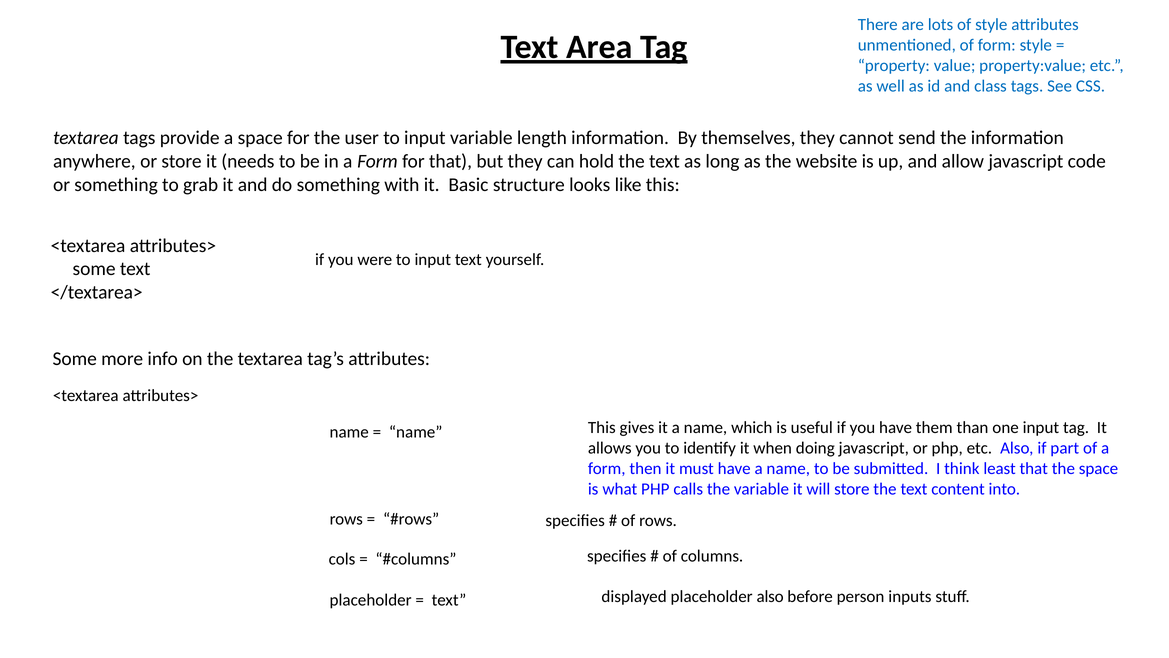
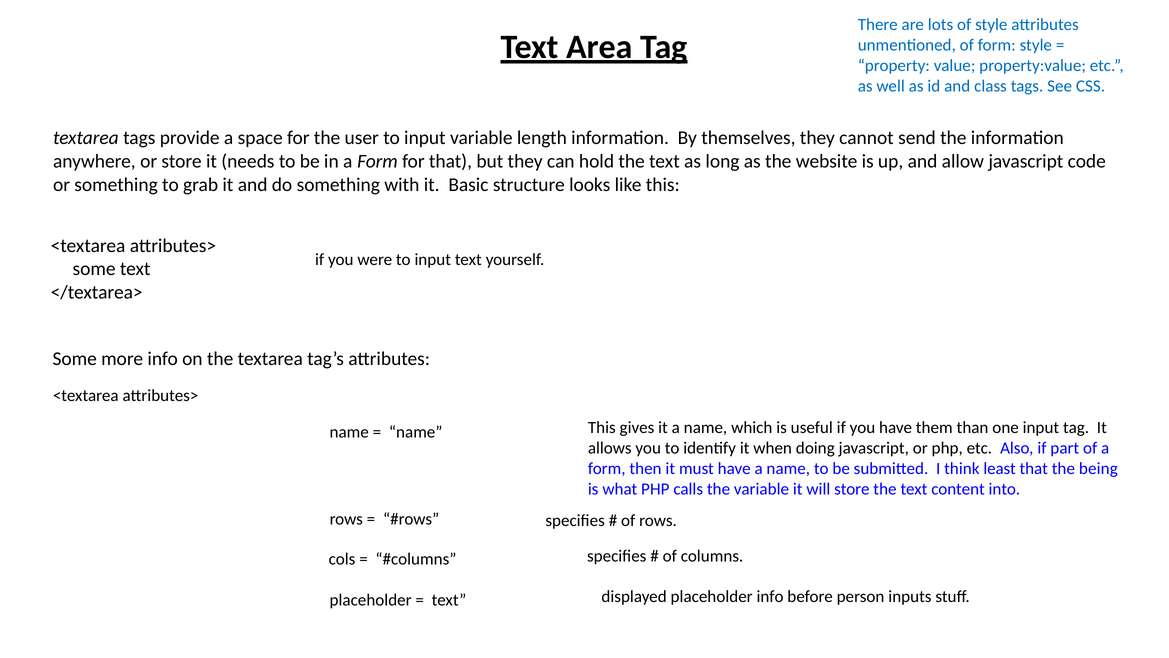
the space: space -> being (1098, 468)
placeholder also: also -> info (770, 596)
